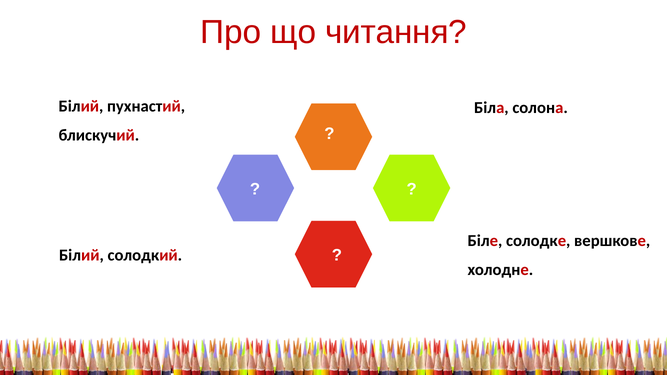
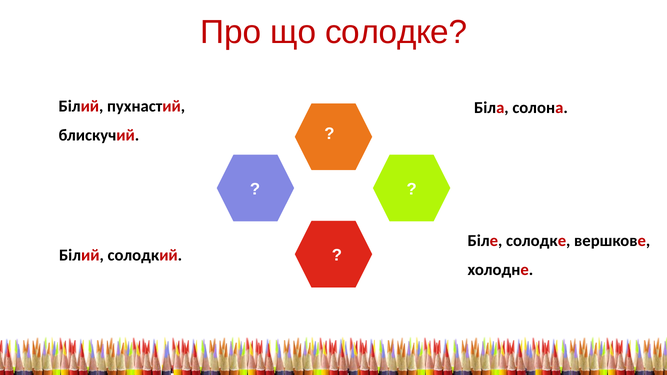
що читання: читання -> солодке (396, 32)
